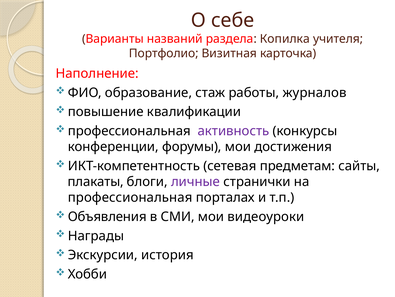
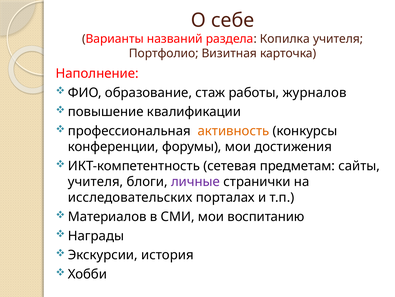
активность colour: purple -> orange (233, 131)
плакаты: плакаты -> учителя (96, 181)
профессиональная: профессиональная -> исследовательских (130, 197)
Объявления: Объявления -> Материалов (107, 216)
видеоуроки: видеоуроки -> воспитанию (266, 216)
